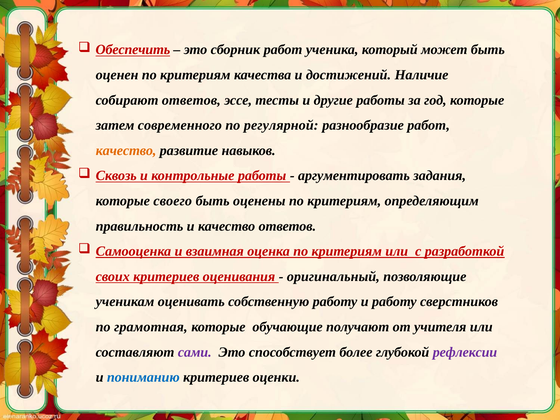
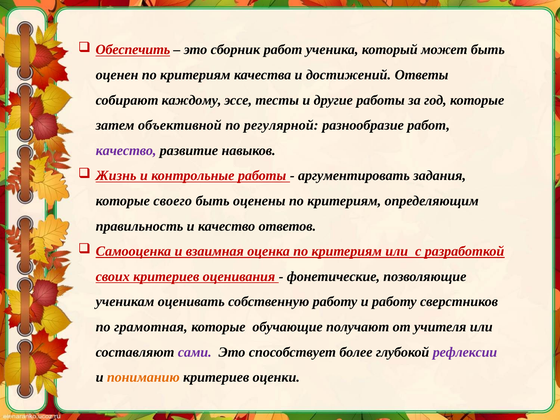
Наличие: Наличие -> Ответы (422, 75)
собирают ответов: ответов -> каждому (191, 100)
современного: современного -> объективной (180, 125)
качество colour: orange -> purple (126, 151)
Сквозь: Сквозь -> Жизнь (116, 176)
оригинальный: оригинальный -> фонетические (333, 277)
пониманию colour: blue -> orange (143, 377)
